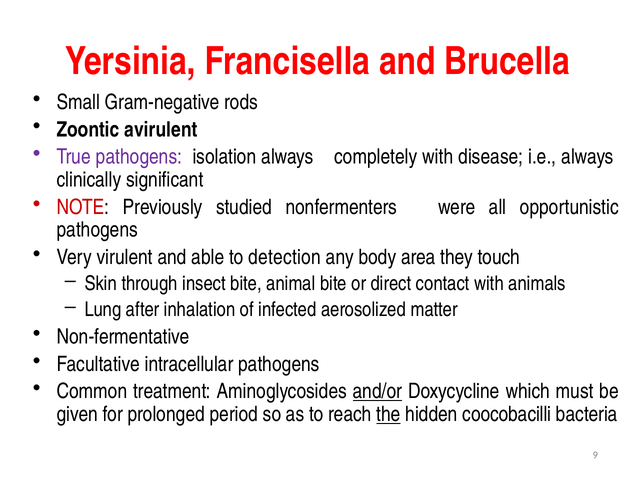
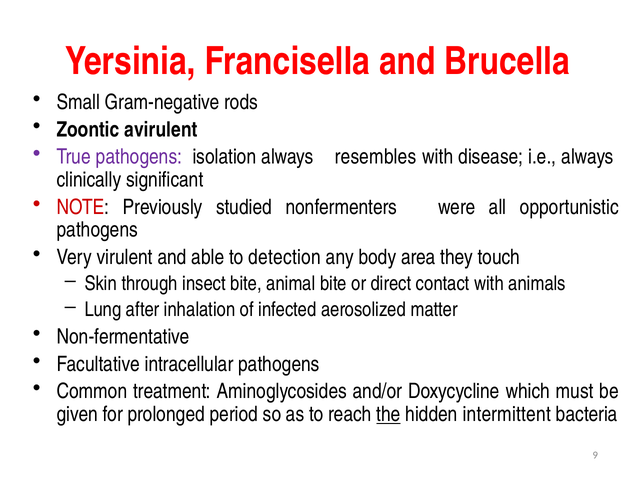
completely: completely -> resembles (376, 157)
and/or underline: present -> none (377, 391)
coocobacilli: coocobacilli -> intermittent (507, 414)
